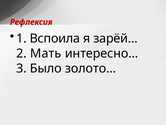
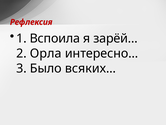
Мать: Мать -> Орла (46, 53)
золото…: золото… -> всяких… (90, 68)
